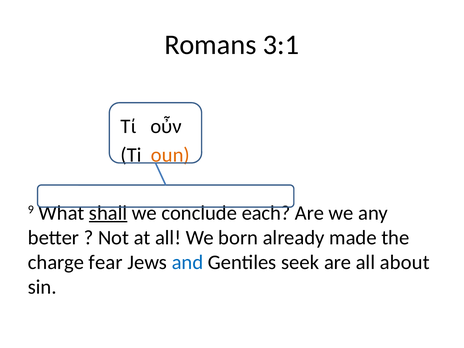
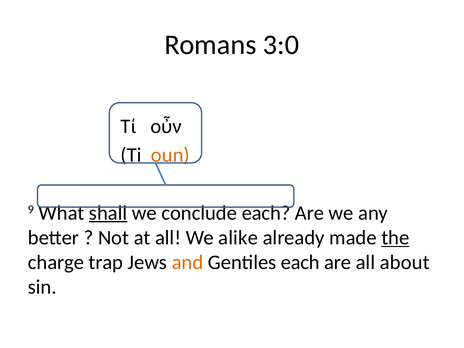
3:1: 3:1 -> 3:0 (281, 45)
born: born -> alike (238, 238)
the underline: none -> present (395, 238)
fear: fear -> trap (106, 262)
and colour: blue -> orange (188, 262)
Gentiles seek: seek -> each (300, 262)
